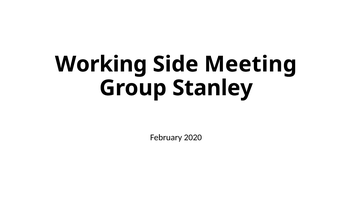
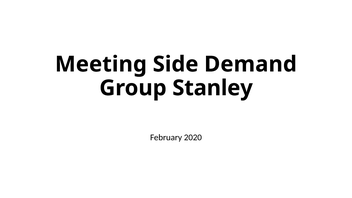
Working: Working -> Meeting (101, 64)
Meeting: Meeting -> Demand (250, 64)
